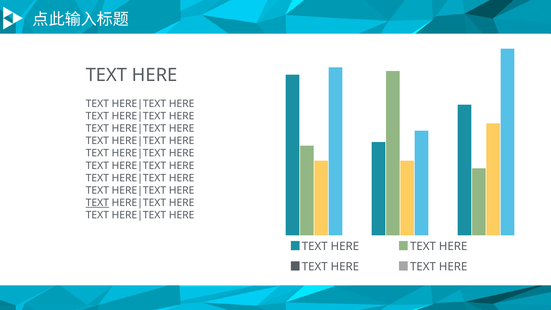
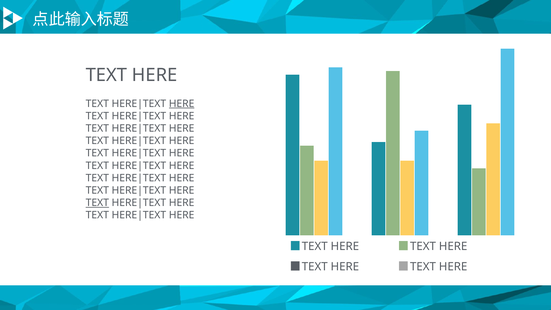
HERE underline: none -> present (182, 104)
